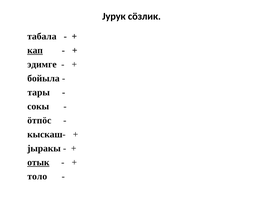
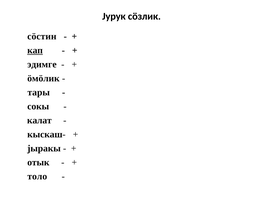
табала: табала -> сöстин (42, 36)
бойыла: бойыла -> öмöлик (43, 79)
öтпöс: öтпöс -> калат (39, 121)
отык underline: present -> none (38, 163)
